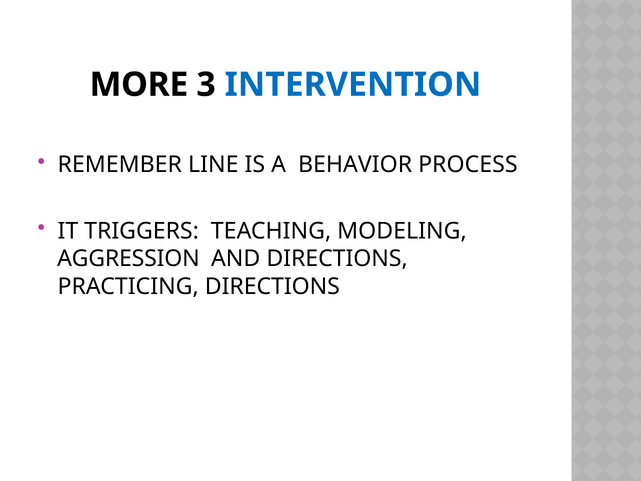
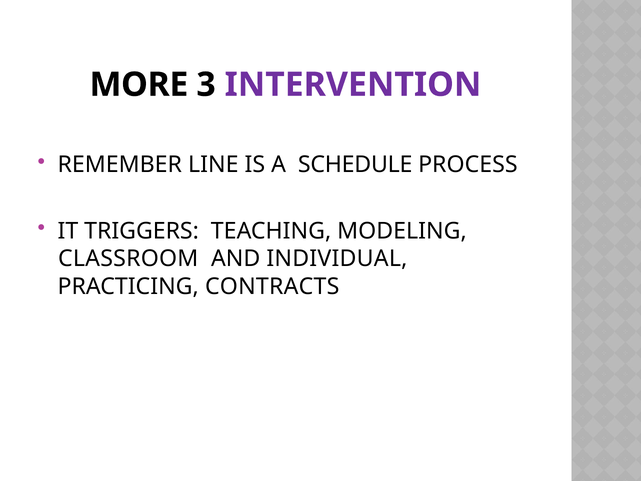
INTERVENTION colour: blue -> purple (353, 85)
BEHAVIOR: BEHAVIOR -> SCHEDULE (355, 165)
AGGRESSION: AGGRESSION -> CLASSROOM (128, 259)
AND DIRECTIONS: DIRECTIONS -> INDIVIDUAL (337, 259)
PRACTICING DIRECTIONS: DIRECTIONS -> CONTRACTS (272, 286)
